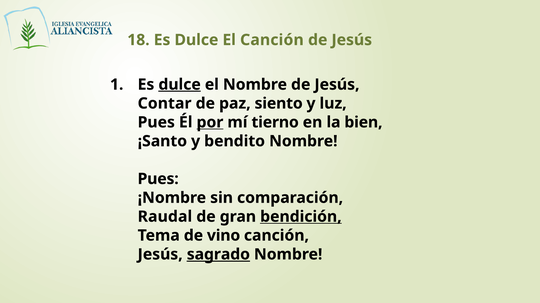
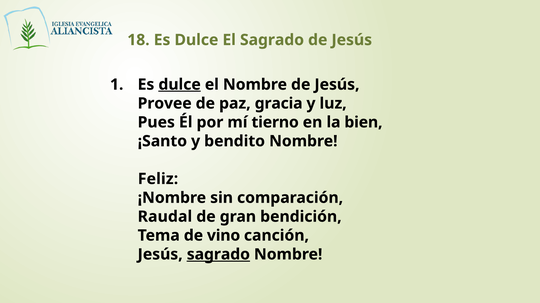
El Canción: Canción -> Sagrado (272, 40)
Contar: Contar -> Provee (165, 104)
siento: siento -> gracia (279, 104)
por underline: present -> none (210, 123)
Pues: Pues -> Feliz (158, 179)
bendición underline: present -> none (301, 217)
